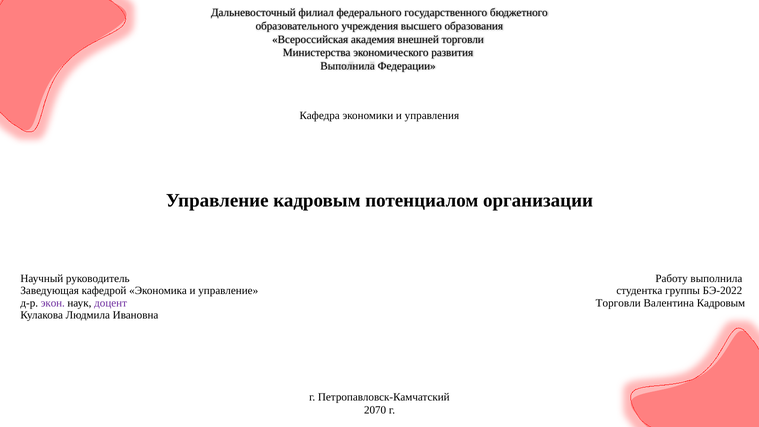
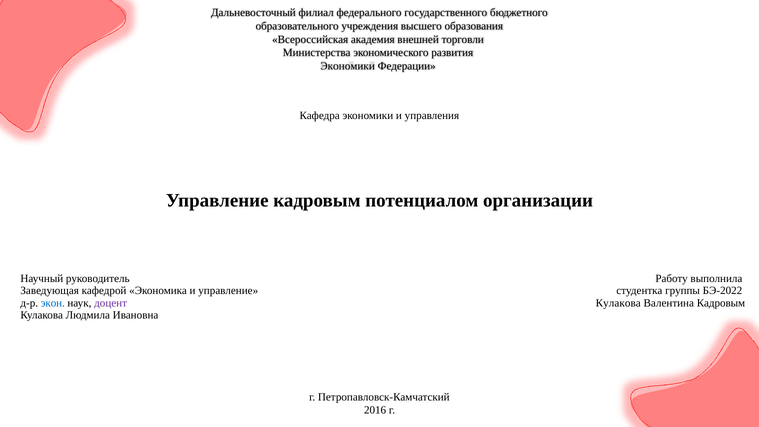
Выполнила: Выполнила -> Экономики (348, 66)
экон colour: purple -> blue (53, 303)
Торговли: Торговли -> Кулакова (618, 303)
2070: 2070 -> 2016 (375, 410)
